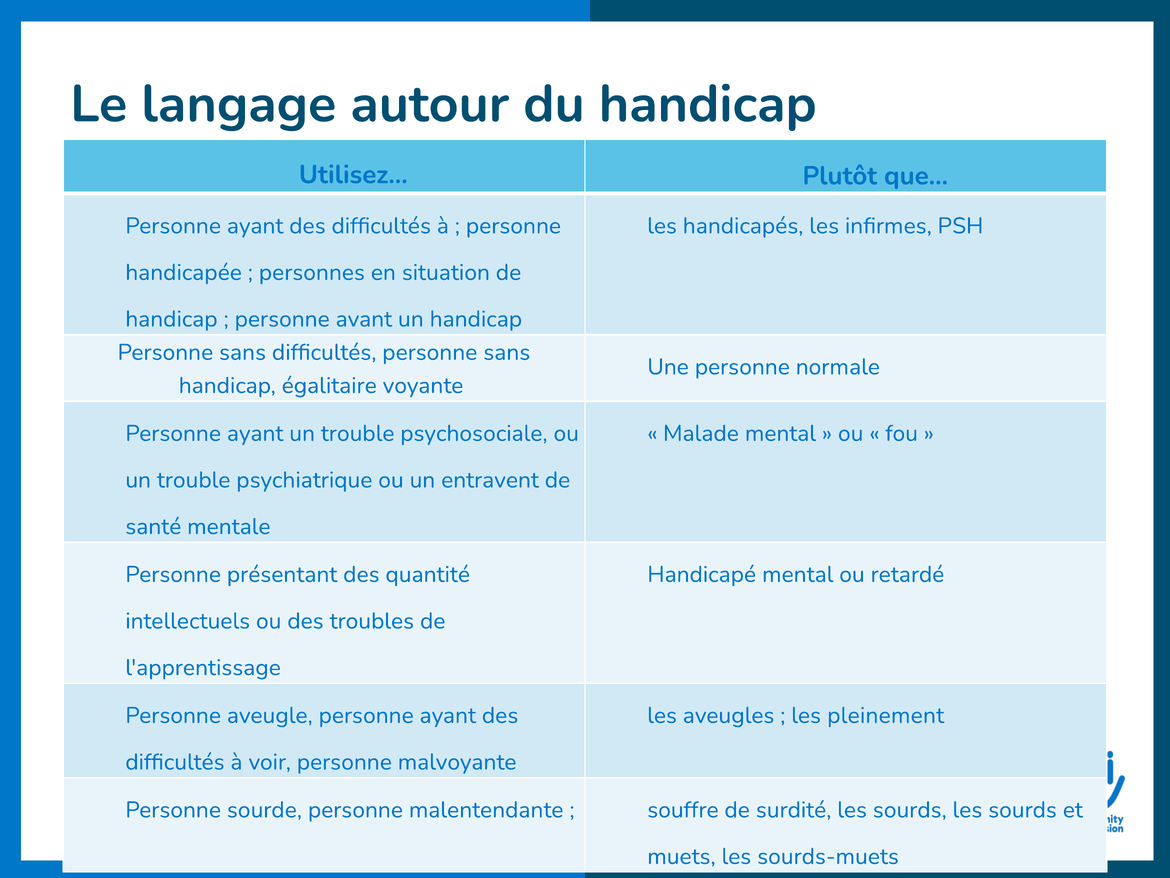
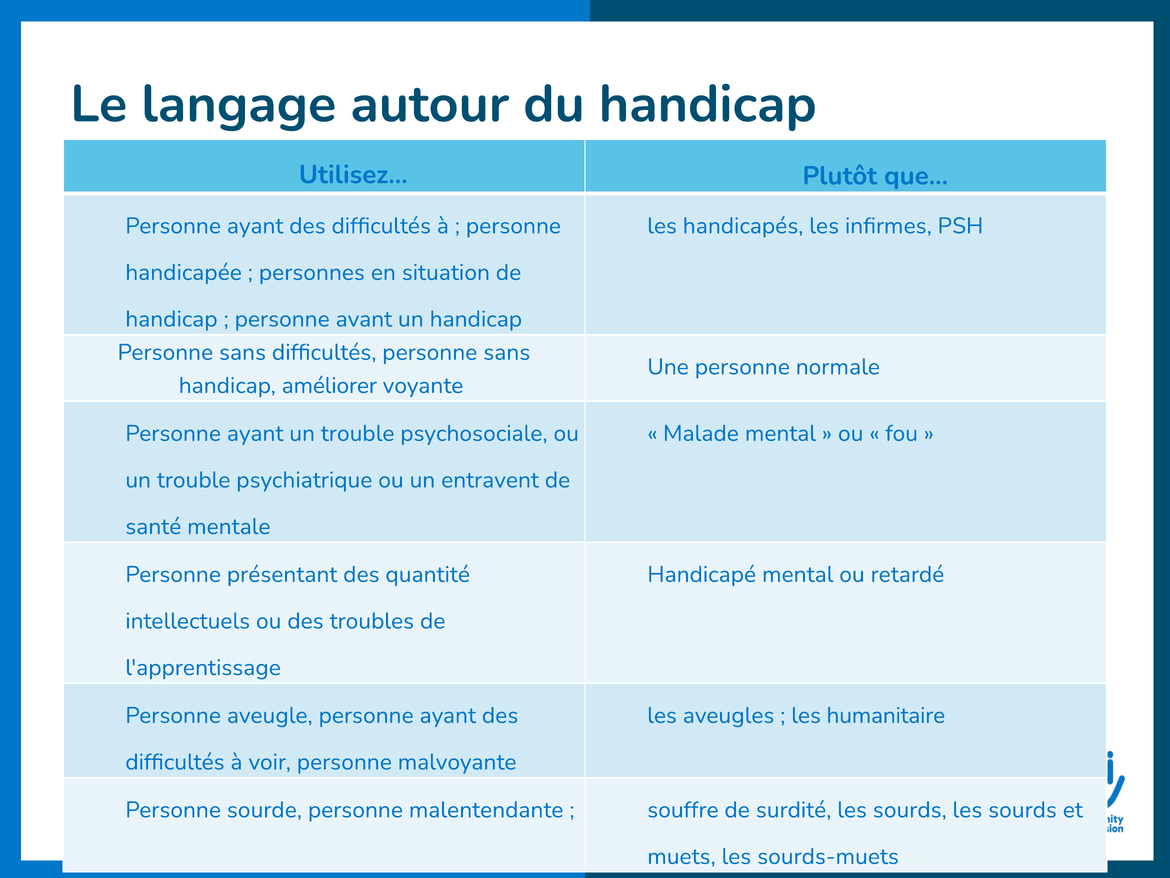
égalitaire: égalitaire -> améliorer (329, 385)
pleinement: pleinement -> humanitaire (886, 715)
